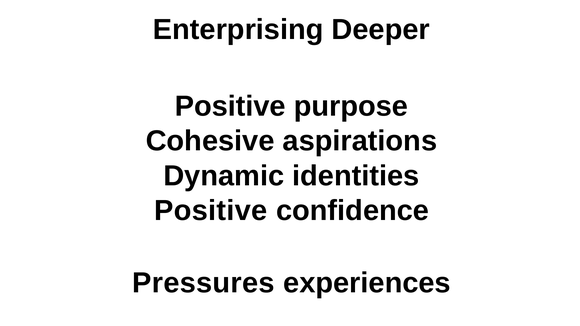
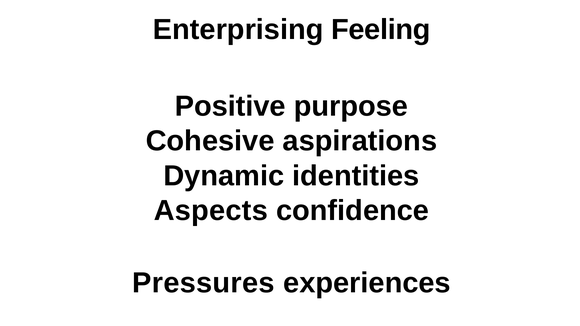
Deeper: Deeper -> Feeling (381, 30)
Positive: Positive -> Aspects (211, 211)
